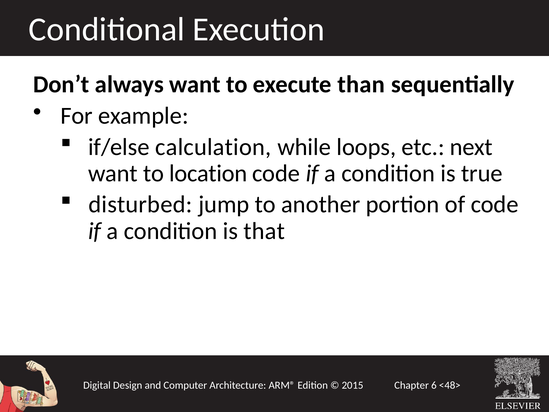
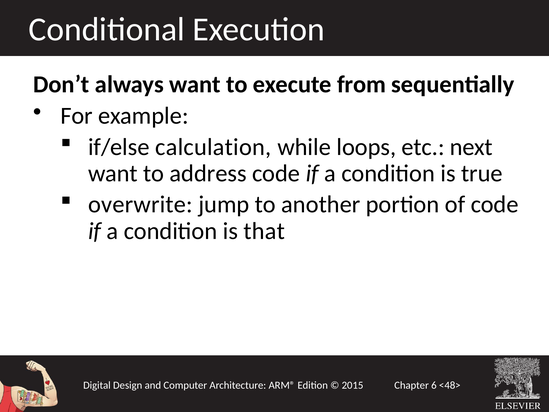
than: than -> from (362, 84)
location: location -> address (208, 173)
disturbed: disturbed -> overwrite (140, 204)
